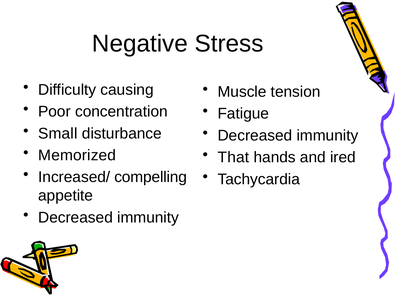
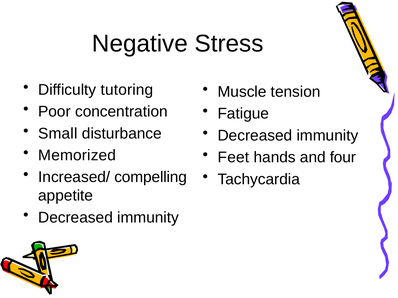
causing: causing -> tutoring (127, 90)
That: That -> Feet (233, 158)
ired: ired -> four (343, 158)
